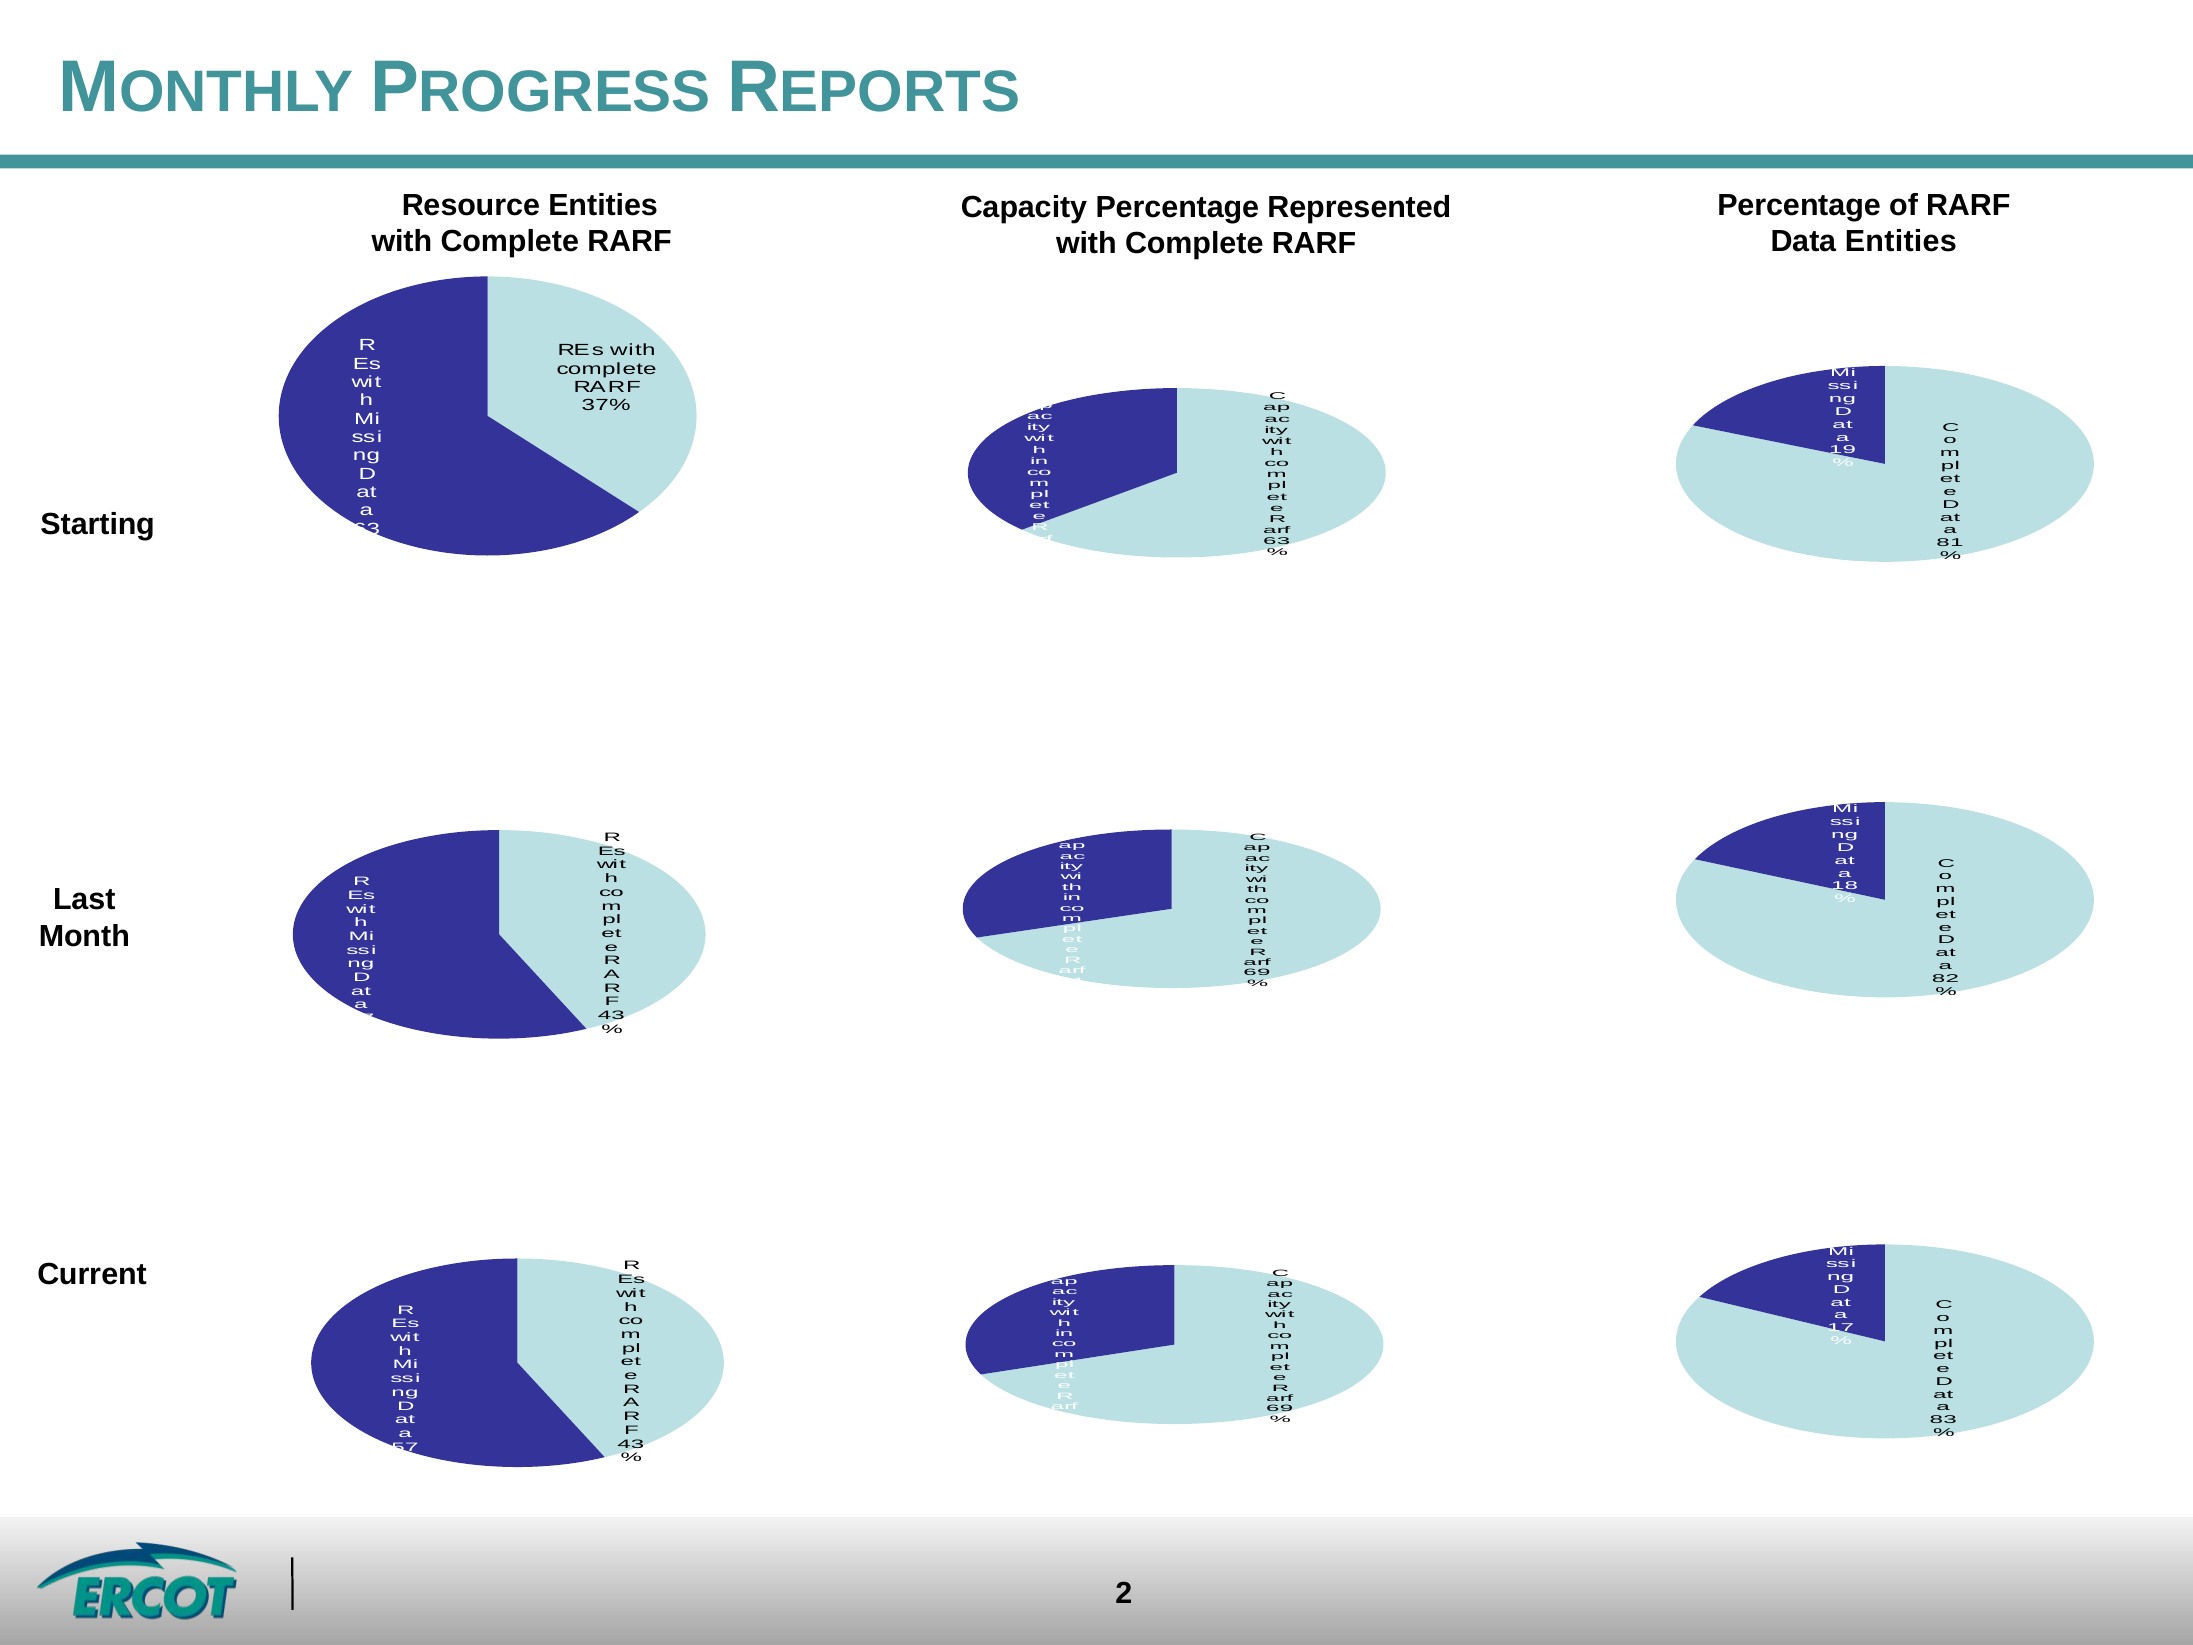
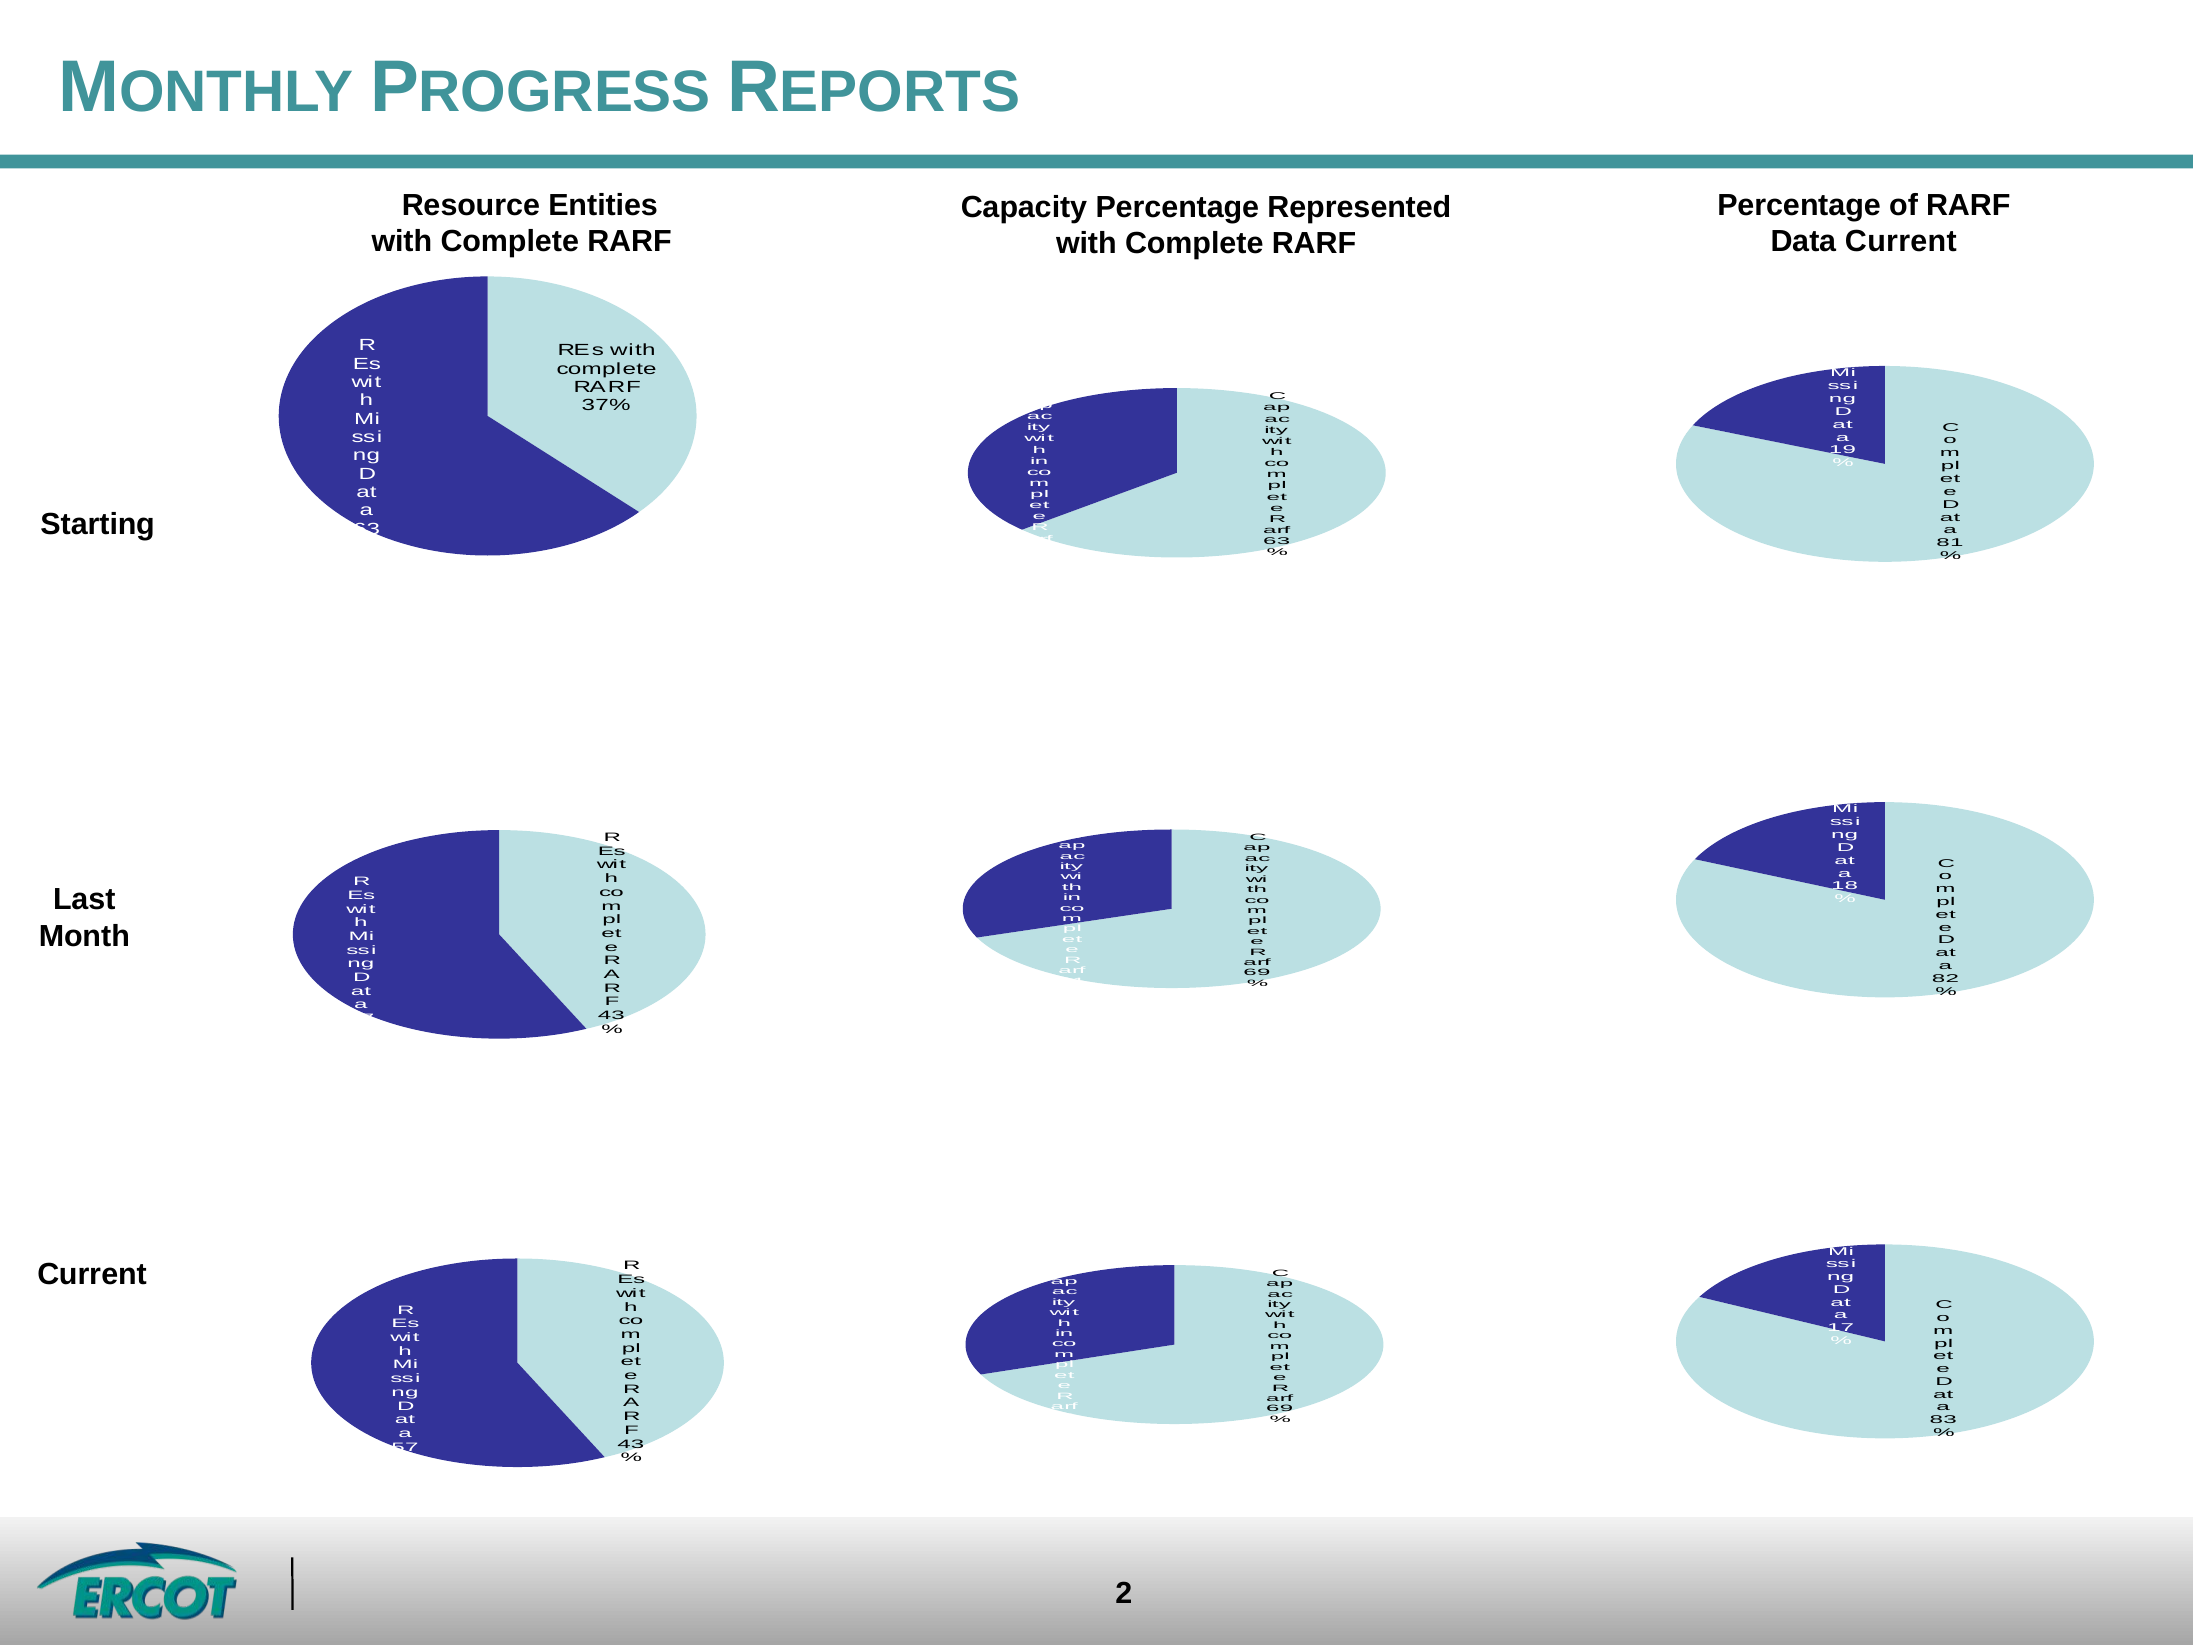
Data Entities: Entities -> Current (1901, 242)
